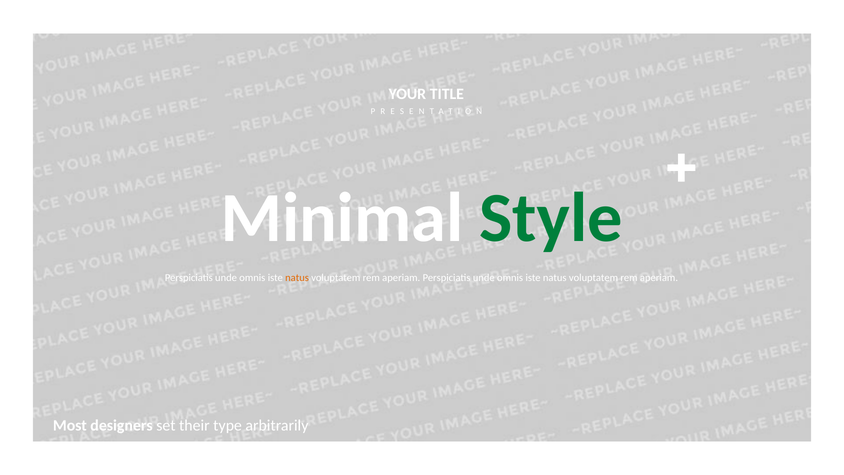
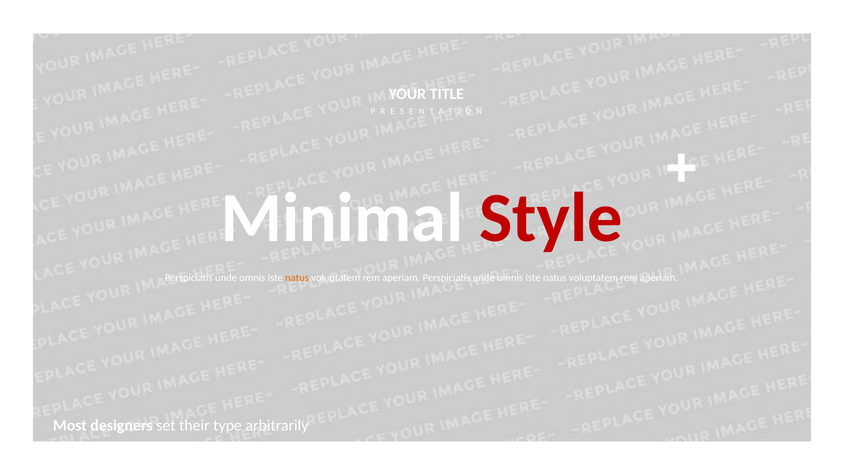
Style colour: green -> red (551, 218)
